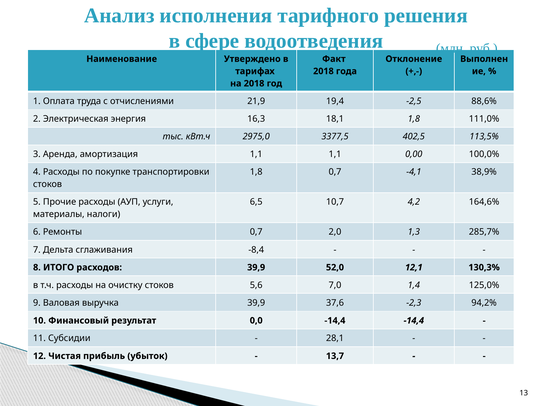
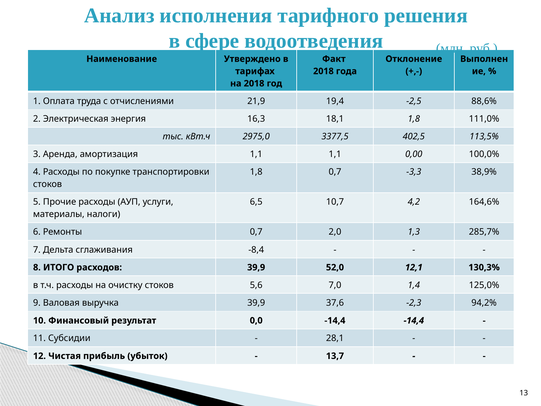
-4,1: -4,1 -> -3,3 (414, 172)
